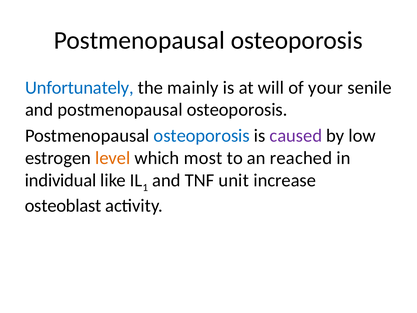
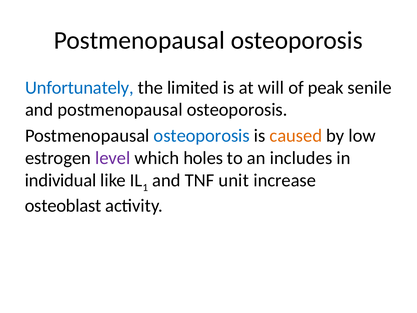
mainly: mainly -> limited (193, 87)
your: your -> peak (326, 87)
caused colour: purple -> orange (296, 136)
level colour: orange -> purple (113, 158)
most: most -> holes (203, 158)
reached: reached -> includes (301, 158)
